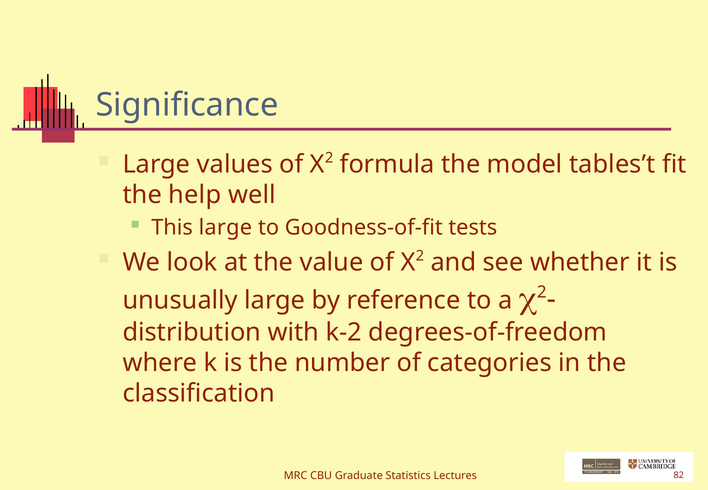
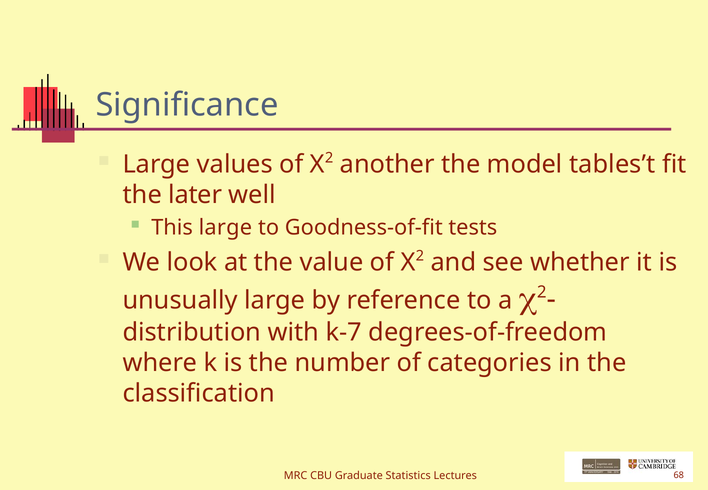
formula: formula -> another (387, 165)
help: help -> later (195, 195)
k-2: k-2 -> k-7 (344, 332)
82: 82 -> 68 (679, 475)
